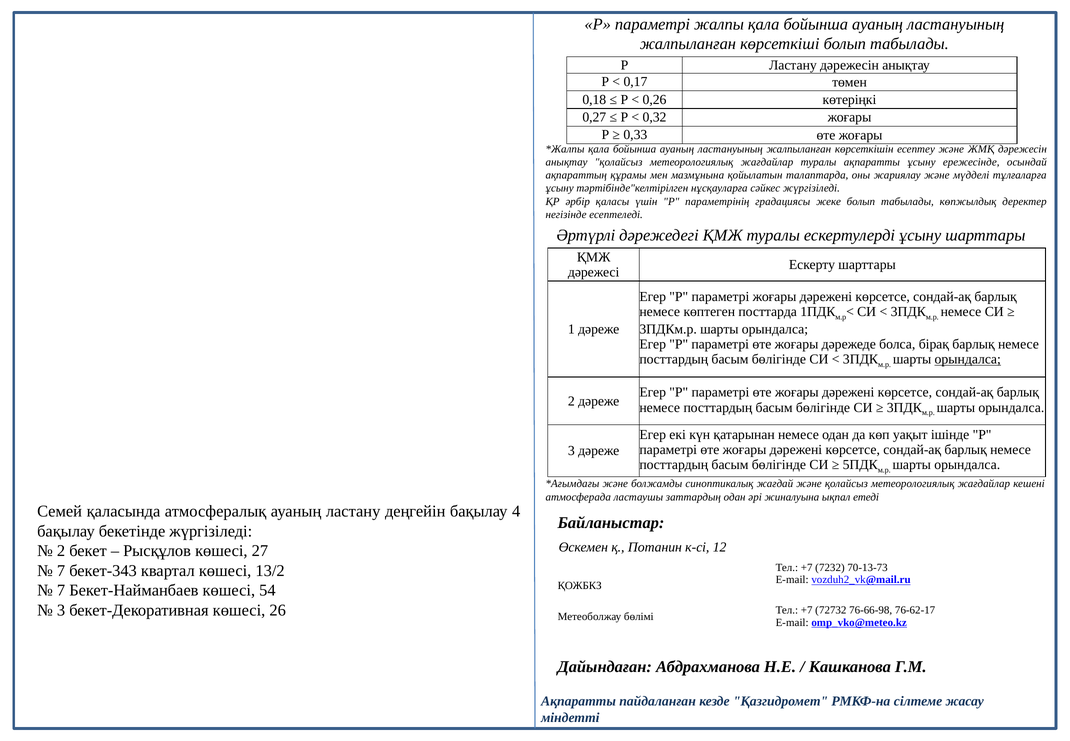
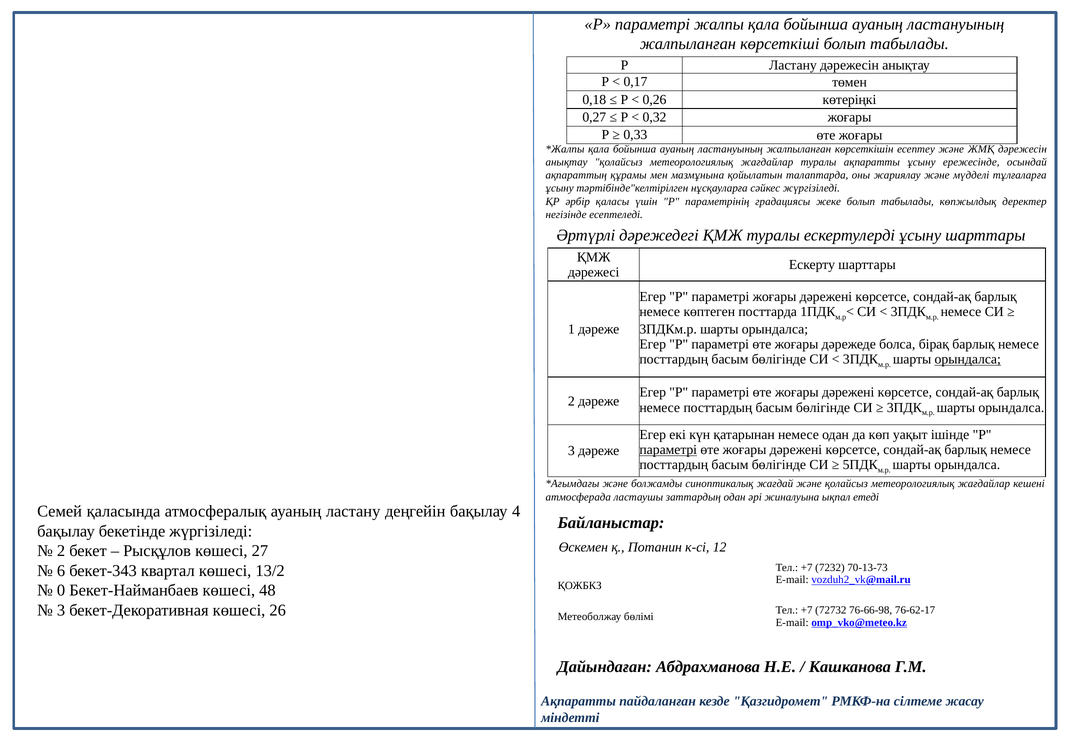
параметрі underline: none -> present (668, 450)
7: 7 -> 6 (61, 571)
7: 7 -> 0 (61, 590)
54: 54 -> 48 (267, 590)
